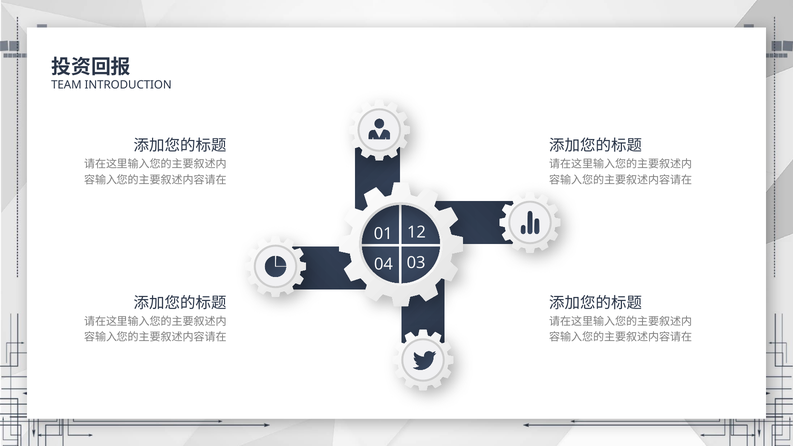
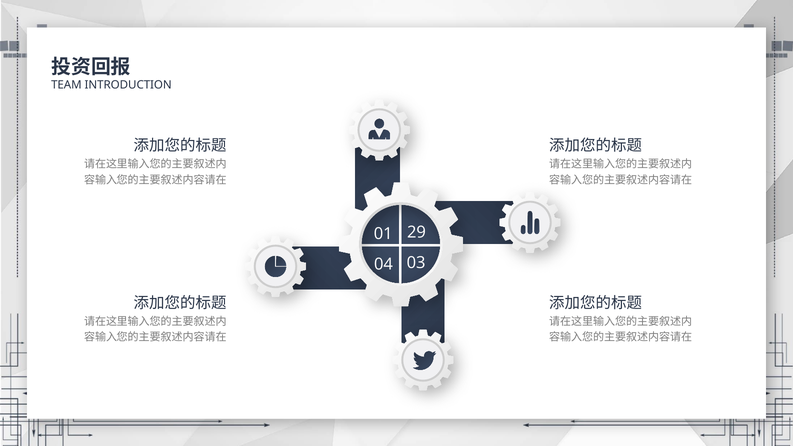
12: 12 -> 29 (416, 232)
